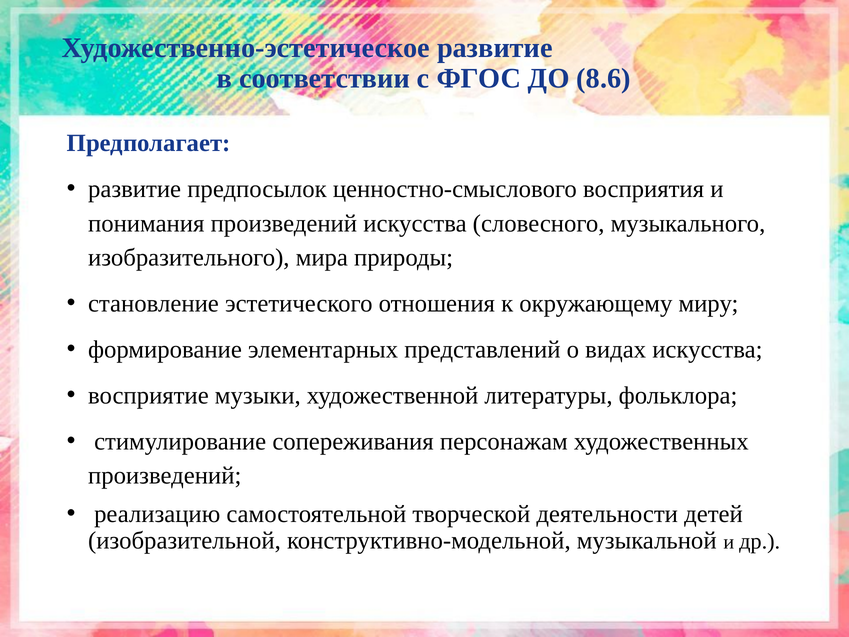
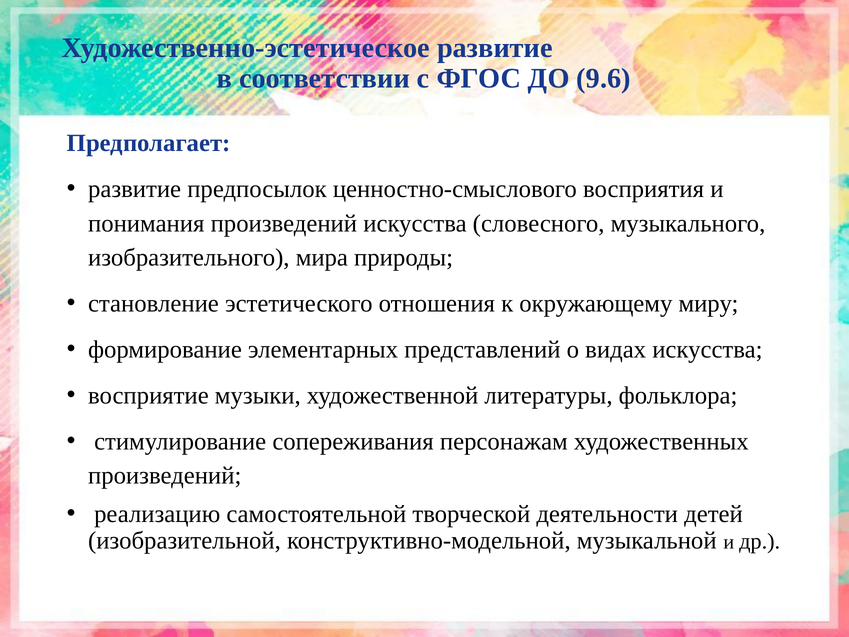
8.6: 8.6 -> 9.6 (604, 78)
